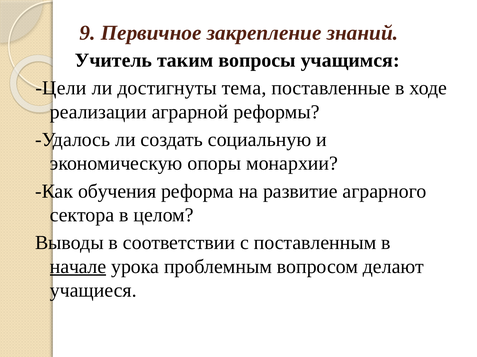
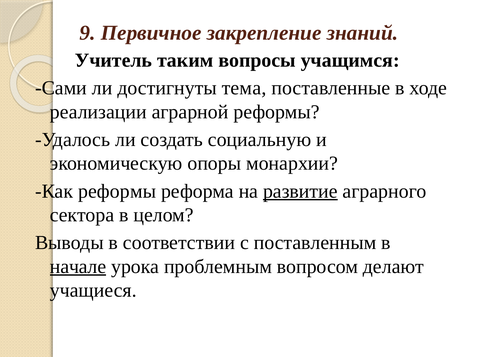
Цели: Цели -> Сами (61, 88)
Как обучения: обучения -> реформы (117, 192)
развитие underline: none -> present (300, 192)
